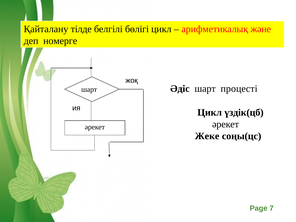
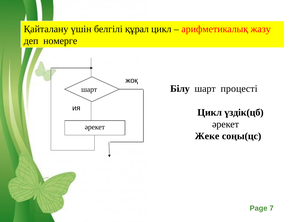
тілде: тілде -> үшін (81, 29)
бөлігі: бөлігі -> құрал (137, 29)
және: және -> жазу (261, 29)
Әдіс: Әдіс -> Білу (180, 89)
